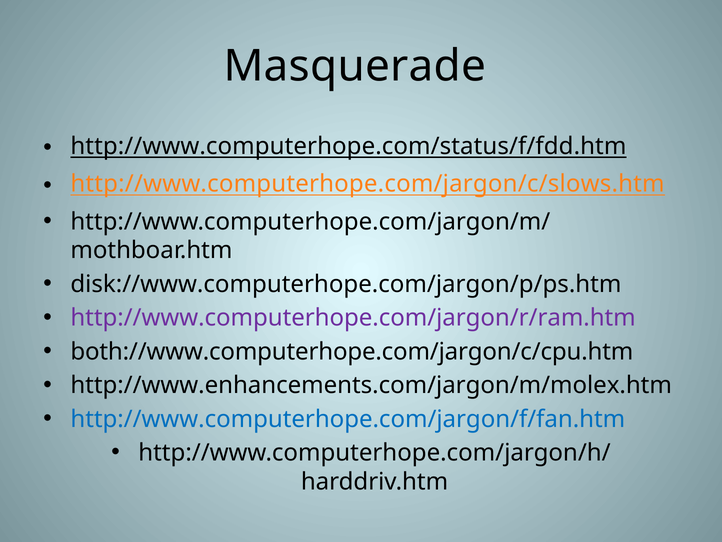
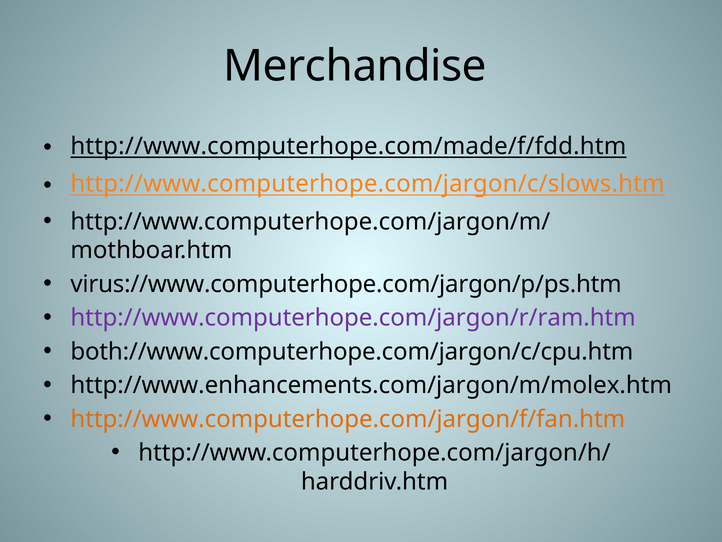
Masquerade: Masquerade -> Merchandise (355, 66)
http://www.computerhope.com/status/f/fdd.htm: http://www.computerhope.com/status/f/fdd.htm -> http://www.computerhope.com/made/f/fdd.htm (348, 146)
disk://www.computerhope.com/jargon/p/ps.htm: disk://www.computerhope.com/jargon/p/ps.htm -> virus://www.computerhope.com/jargon/p/ps.htm (346, 284)
http://www.computerhope.com/jargon/f/fan.htm colour: blue -> orange (348, 419)
